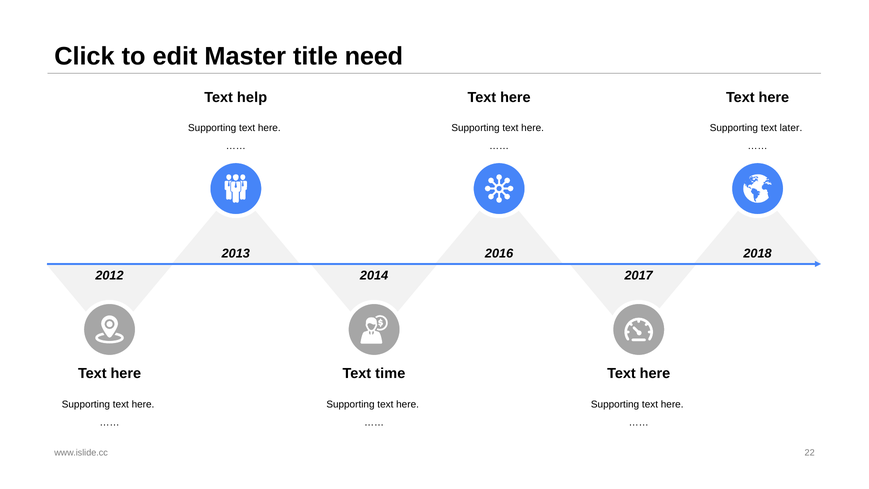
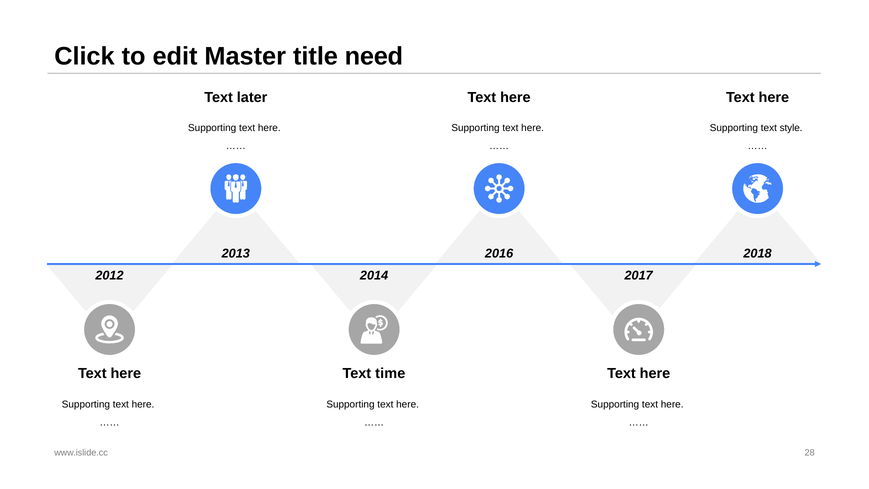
help: help -> later (252, 97)
later: later -> style (791, 128)
22: 22 -> 28 (810, 453)
